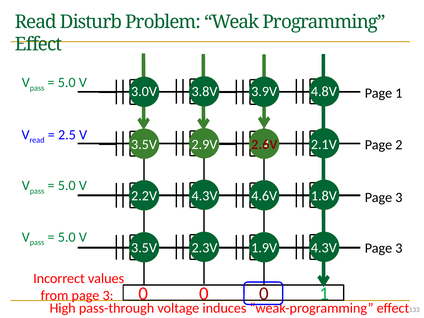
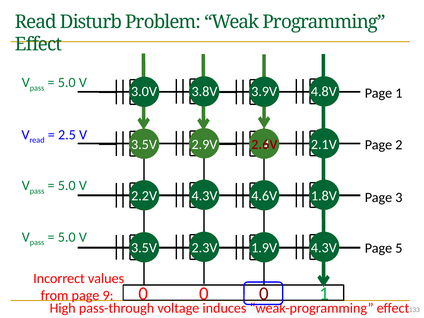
3: 3 -> 5 (399, 248)
from page 3: 3 -> 9 (108, 295)
